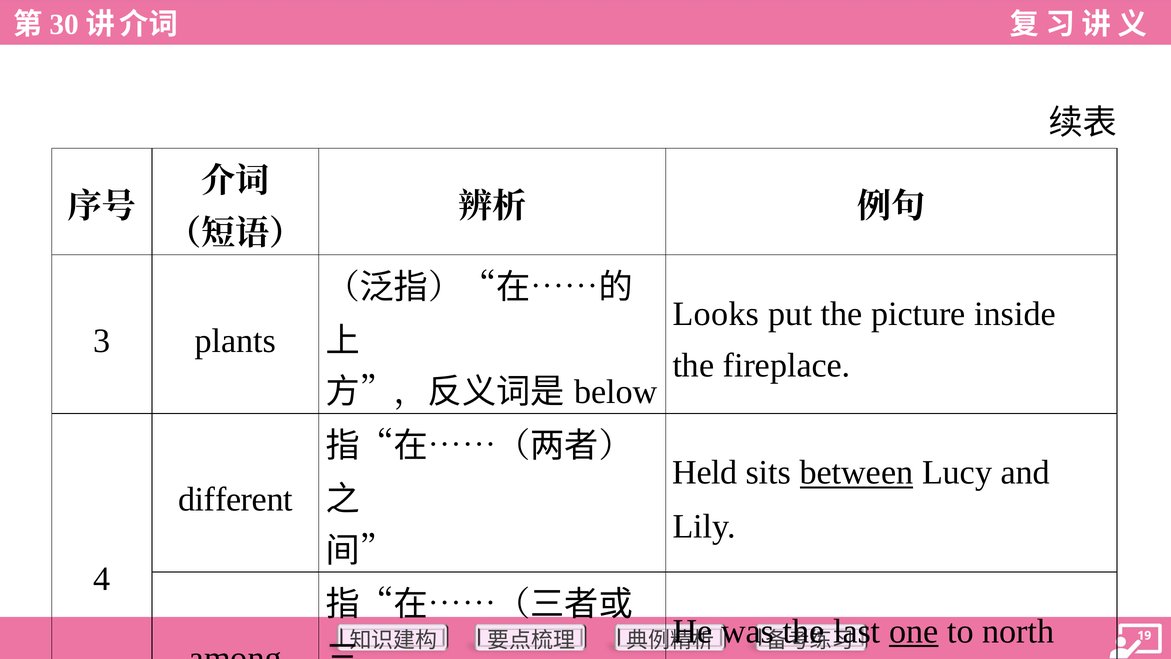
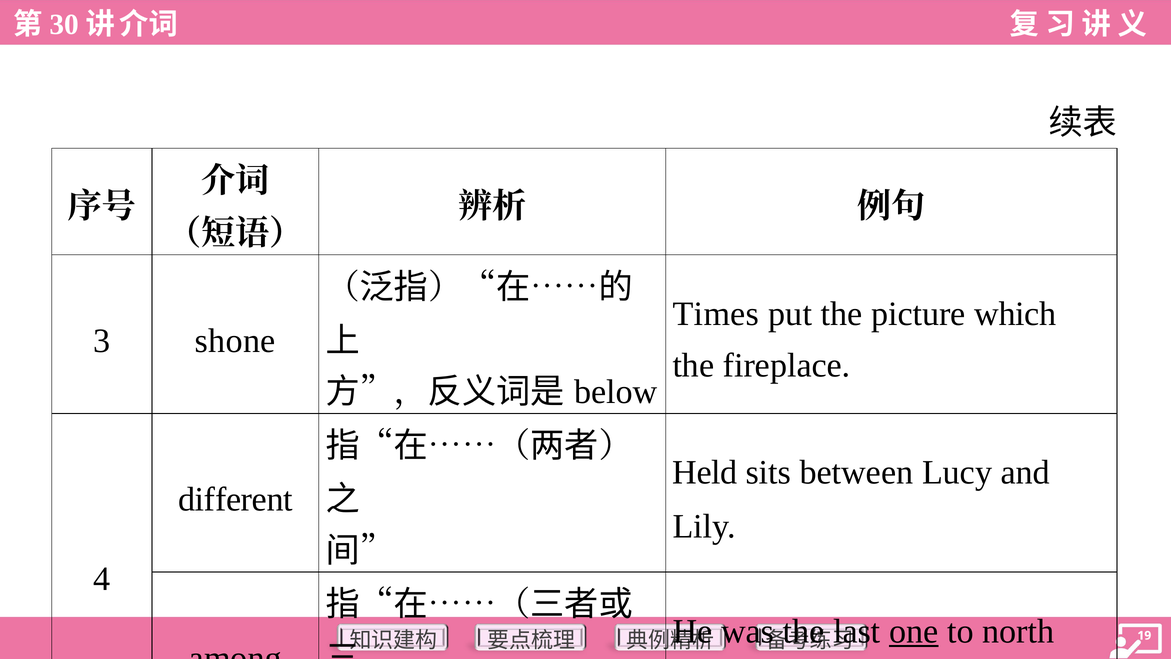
Looks: Looks -> Times (716, 314)
inside: inside -> which (1015, 314)
plants: plants -> shone (235, 341)
between underline: present -> none (857, 472)
